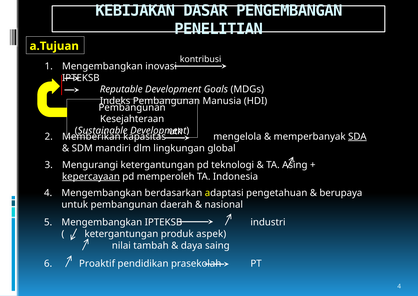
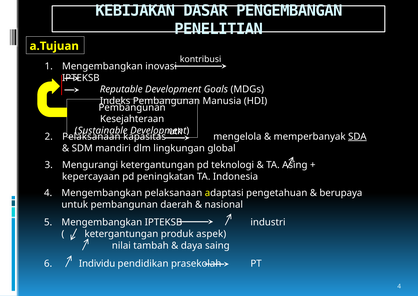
Memberikan: Memberikan -> Pelaksanaan (91, 137)
kepercayaan underline: present -> none (91, 177)
memperoleh: memperoleh -> peningkatan (166, 177)
Mengembangkan berdasarkan: berdasarkan -> pelaksanaan (173, 193)
Proaktif: Proaktif -> Individu (97, 264)
